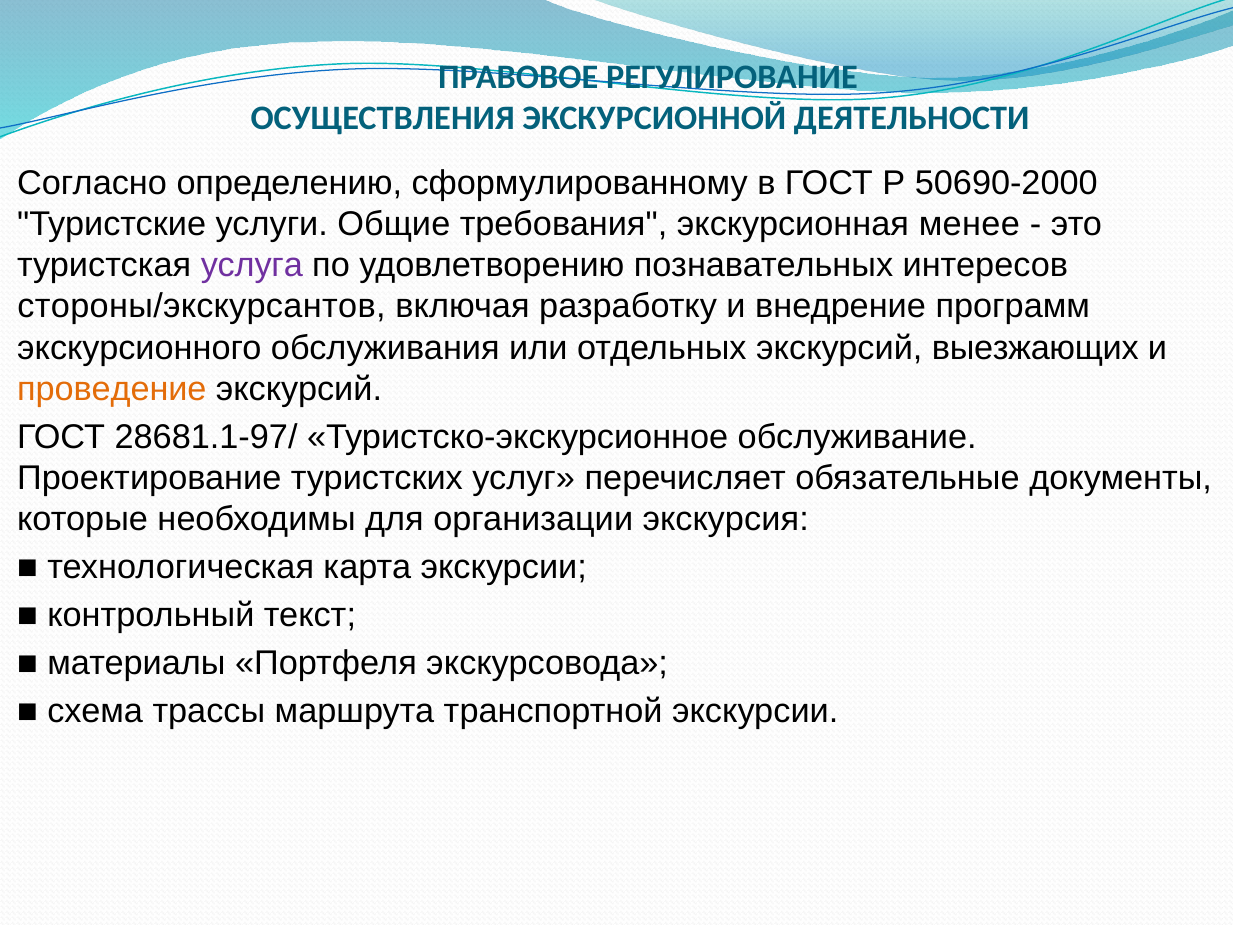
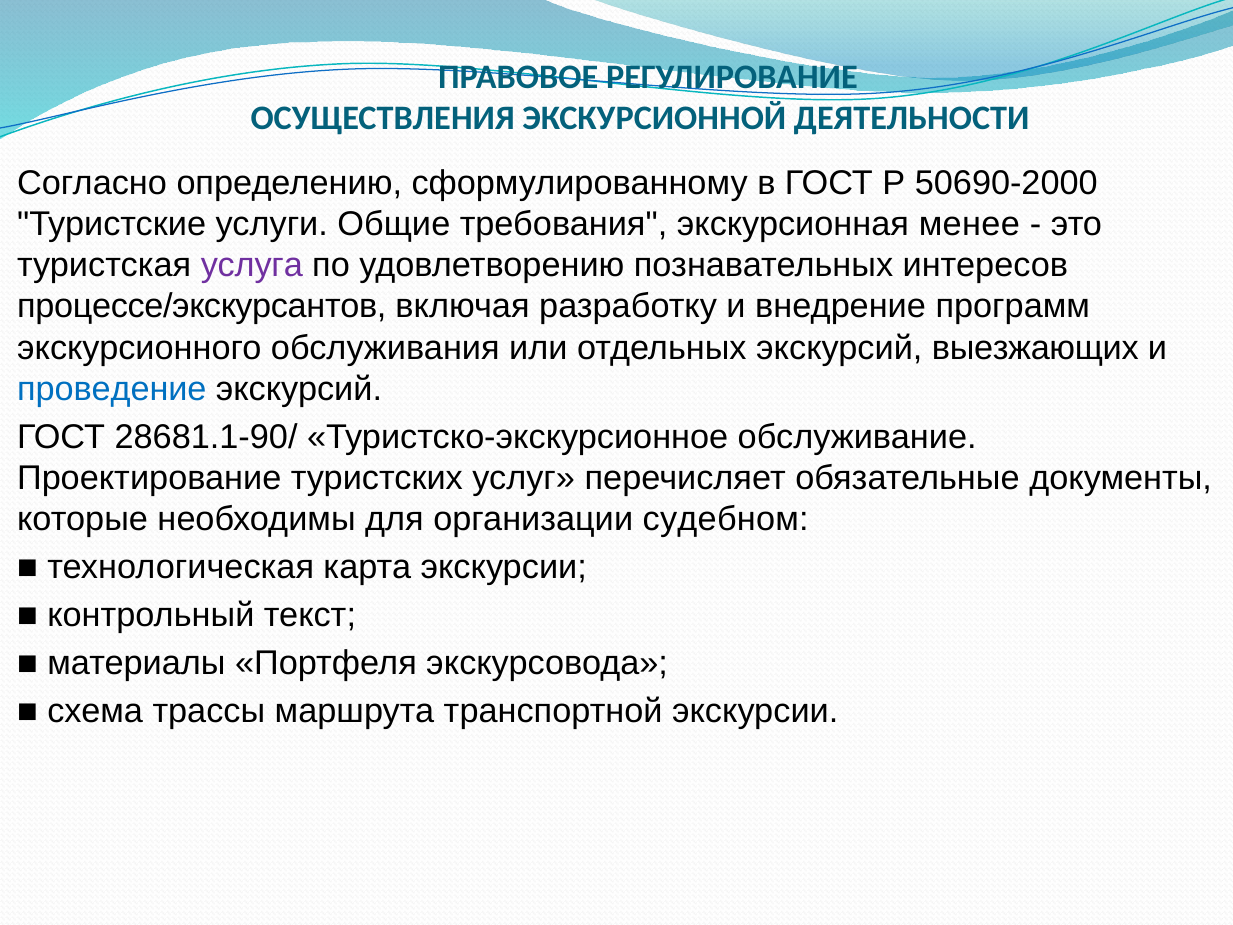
стороны/экскурсантов: стороны/экскурсантов -> процессе/экскурсантов (202, 307)
проведение colour: orange -> blue (112, 389)
28681.1-97/: 28681.1-97/ -> 28681.1-90/ (206, 437)
экскурсия: экскурсия -> судебном (726, 519)
